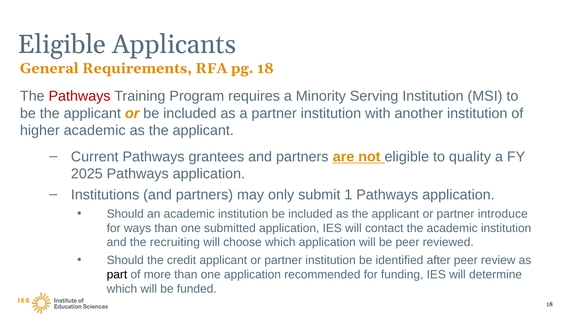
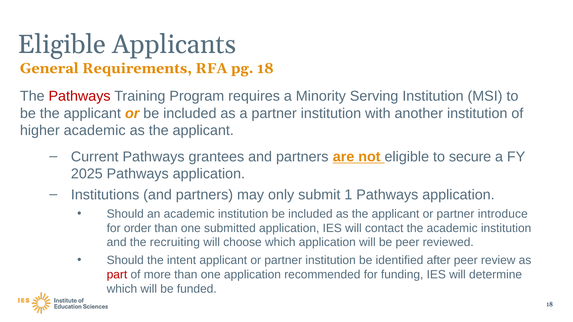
quality: quality -> secure (470, 157)
ways: ways -> order (138, 228)
credit: credit -> intent (182, 260)
part colour: black -> red (117, 275)
